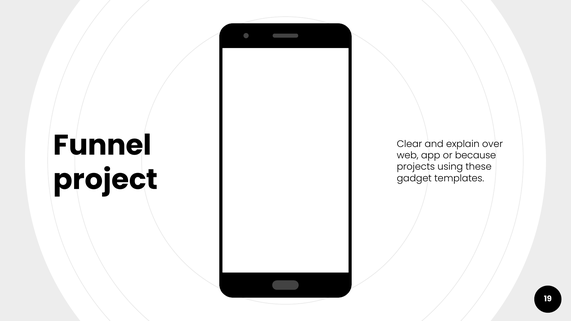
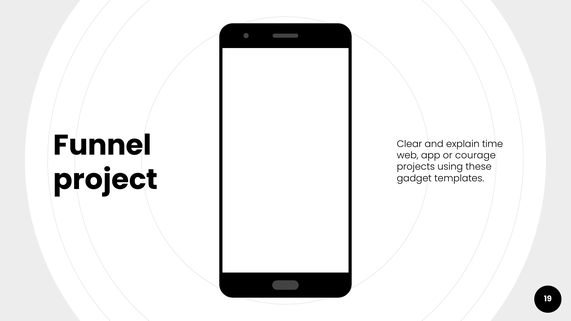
over: over -> time (493, 144)
because: because -> courage (475, 156)
